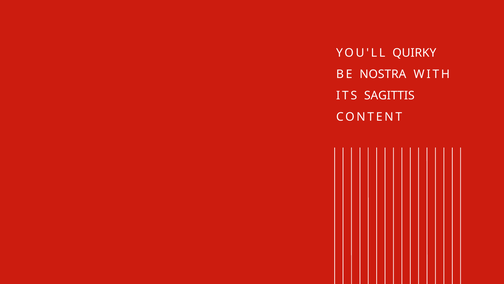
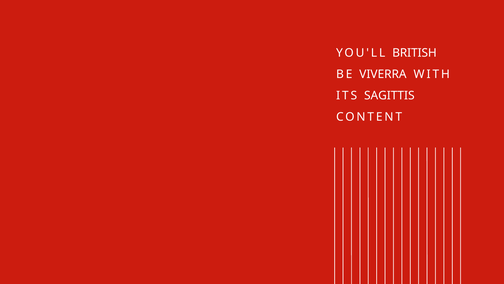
QUIRKY: QUIRKY -> BRITISH (414, 53)
NOSTRA: NOSTRA -> VIVERRA (383, 74)
